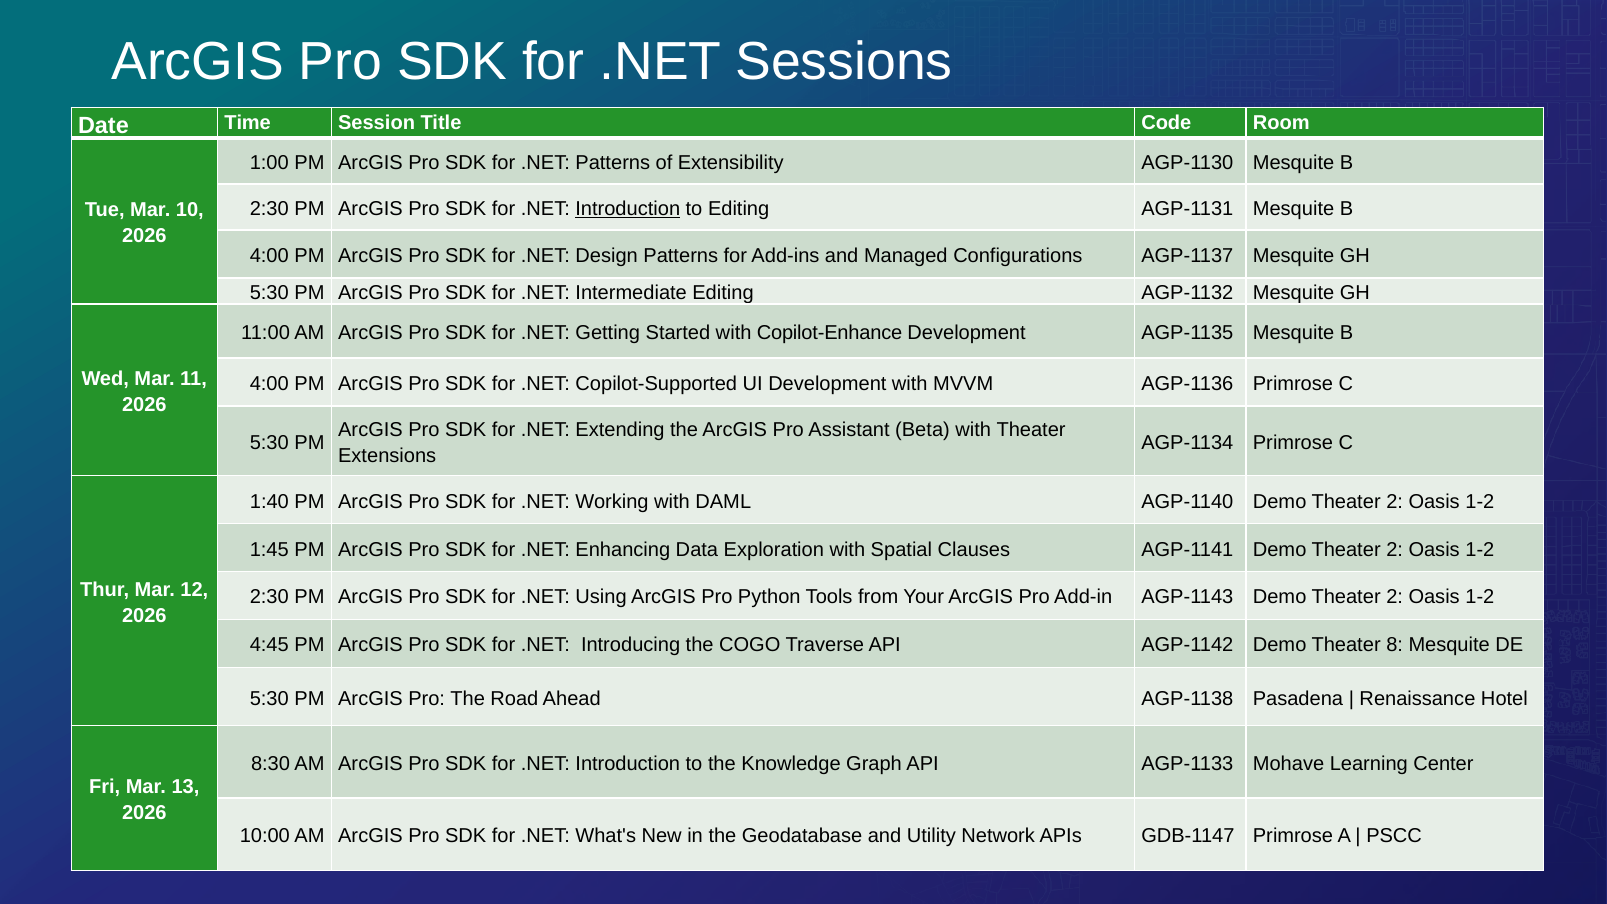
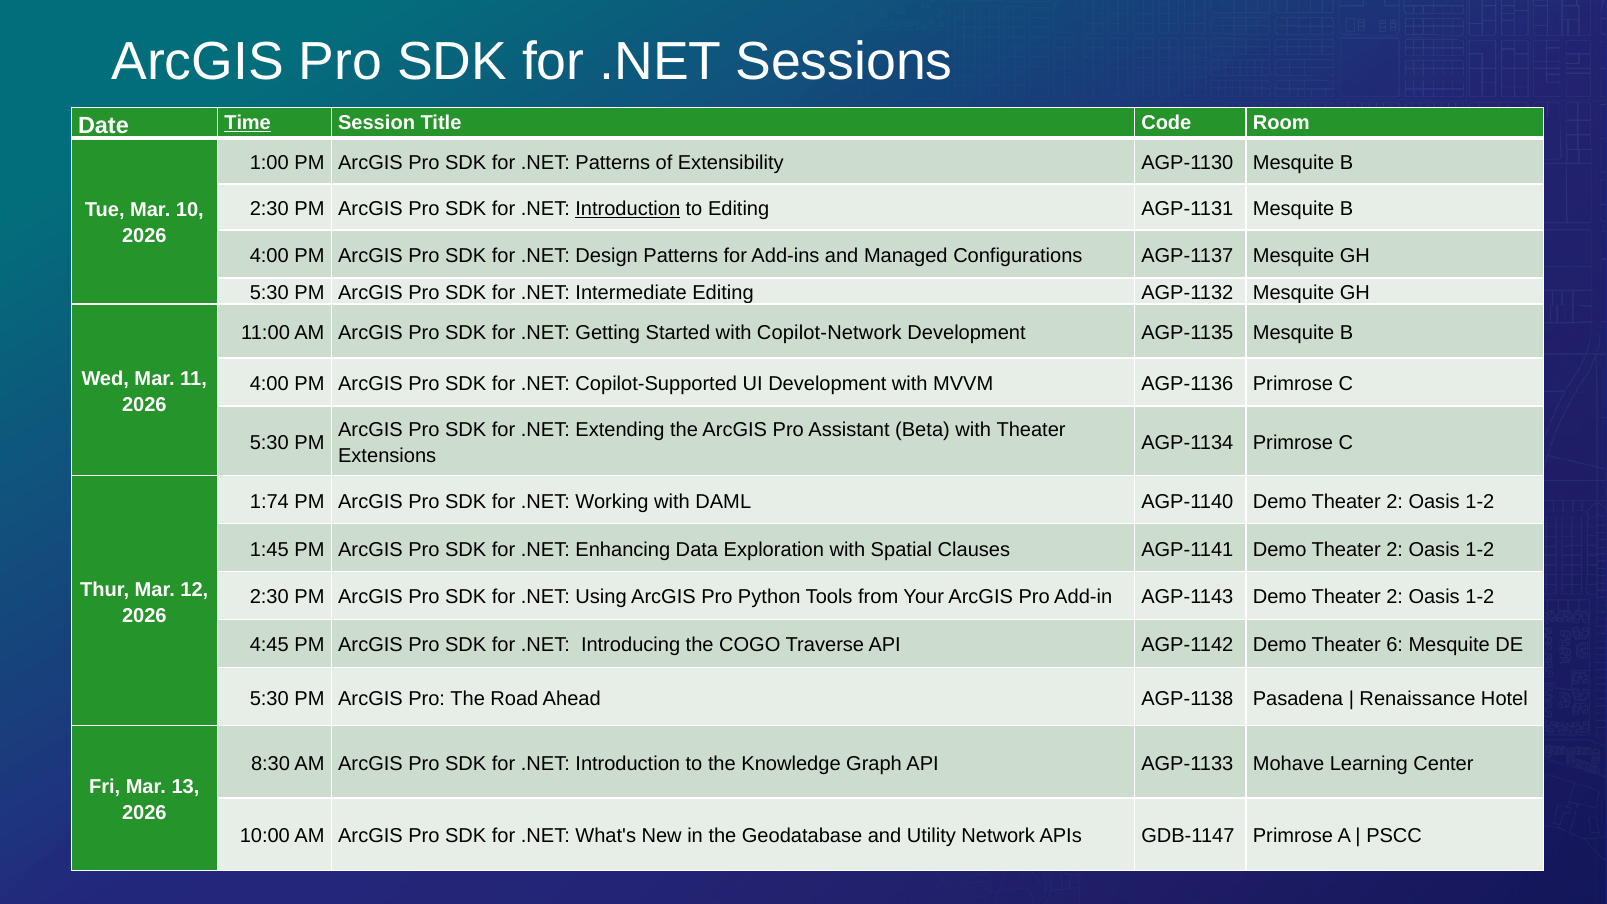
Time underline: none -> present (248, 123)
Copilot-Enhance: Copilot-Enhance -> Copilot-Network (829, 333)
1:40: 1:40 -> 1:74 (269, 501)
8: 8 -> 6 (1395, 645)
